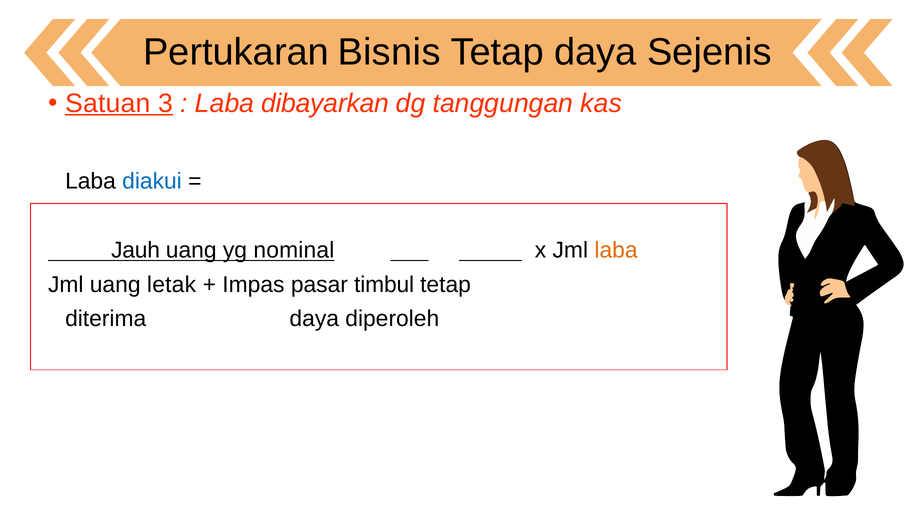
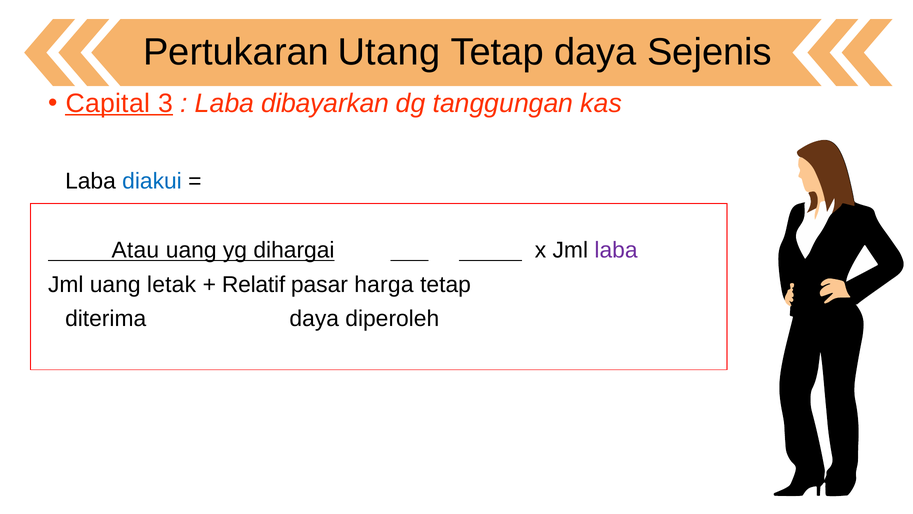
Bisnis: Bisnis -> Utang (389, 52)
Satuan: Satuan -> Capital (108, 103)
Jauh: Jauh -> Atau (135, 250)
nominal: nominal -> dihargai (294, 250)
laba colour: orange -> purple (616, 250)
Impas: Impas -> Relatif (254, 284)
timbul: timbul -> harga (384, 284)
